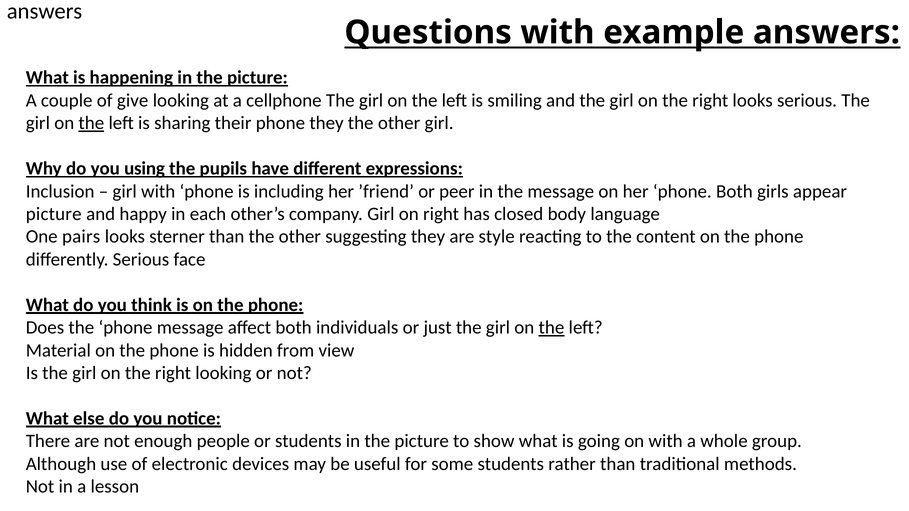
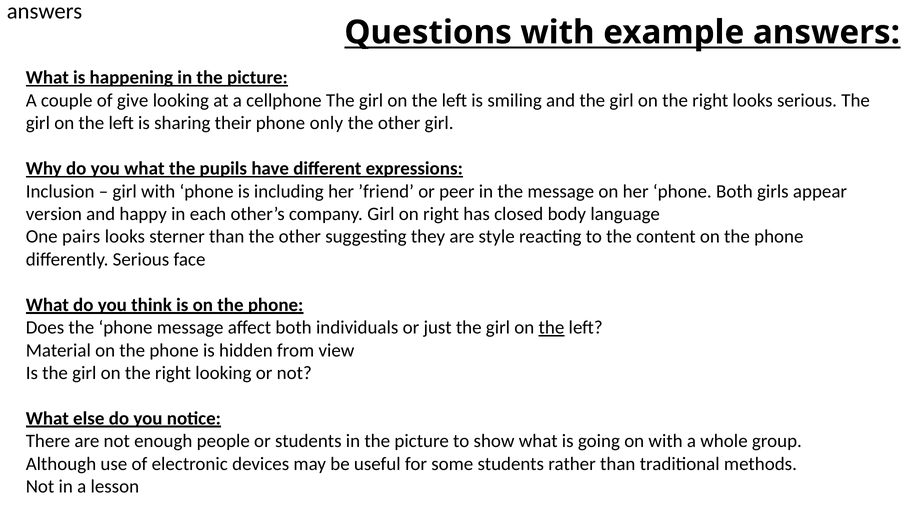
the underline: present -> none (91, 123)
phone they: they -> only (326, 123)
you using: using -> what (144, 169)
picture: picture -> version (54, 214)
